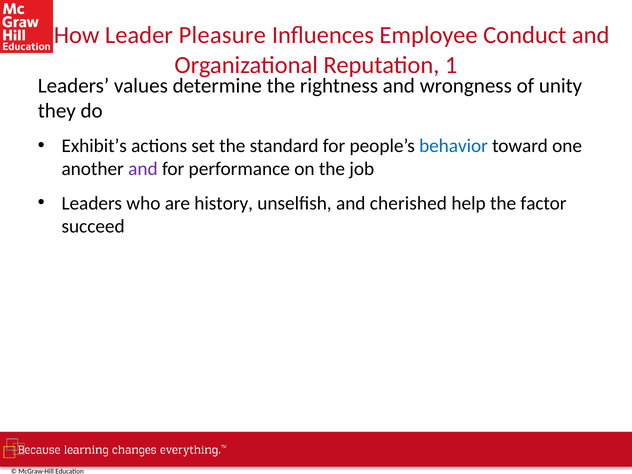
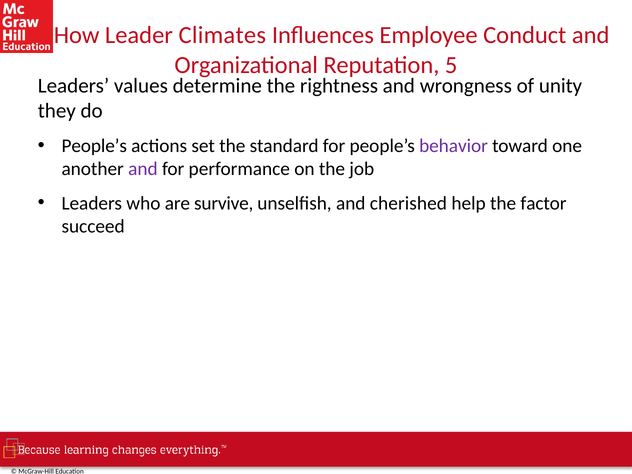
Pleasure: Pleasure -> Climates (222, 35)
1: 1 -> 5 (451, 65)
Exhibit’s: Exhibit’s -> People’s (94, 146)
behavior colour: blue -> purple (453, 146)
history: history -> survive (224, 203)
